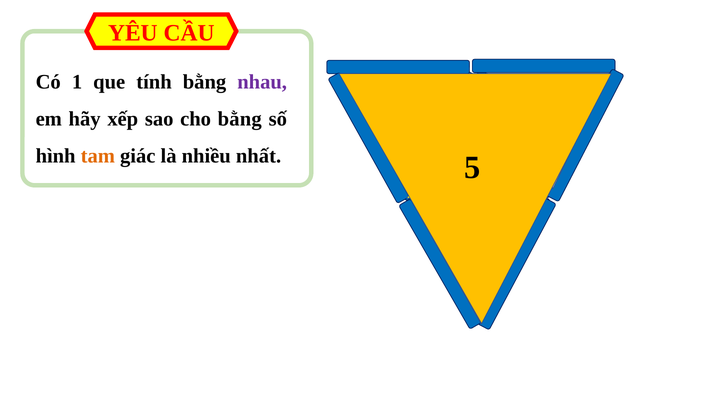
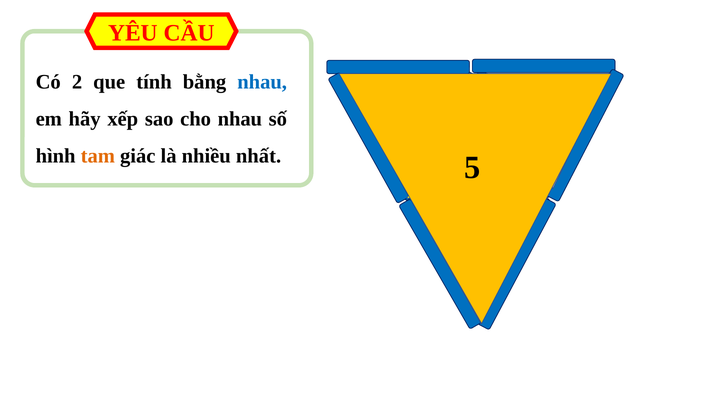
Có 1: 1 -> 2 (77, 82)
nhau colour: purple -> blue (262, 82)
cho bằng: bằng -> nhau (240, 119)
